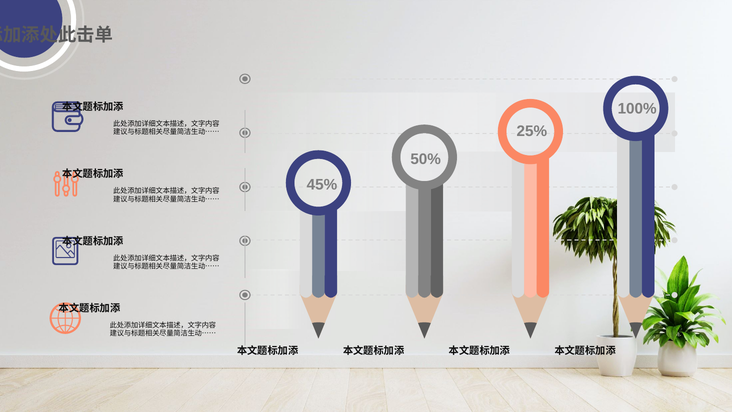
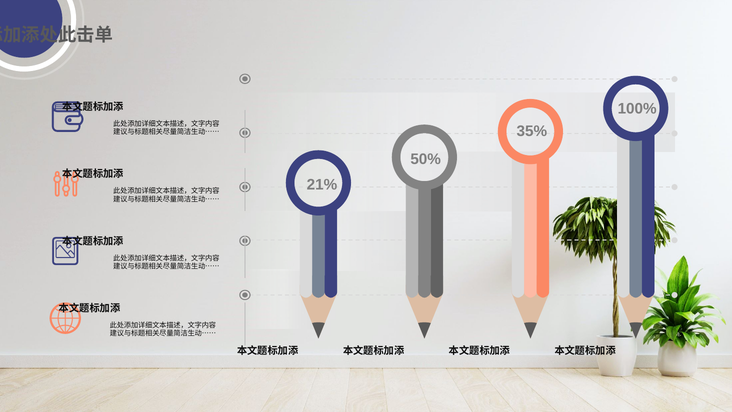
25%: 25% -> 35% (532, 131)
45%: 45% -> 21% (322, 185)
